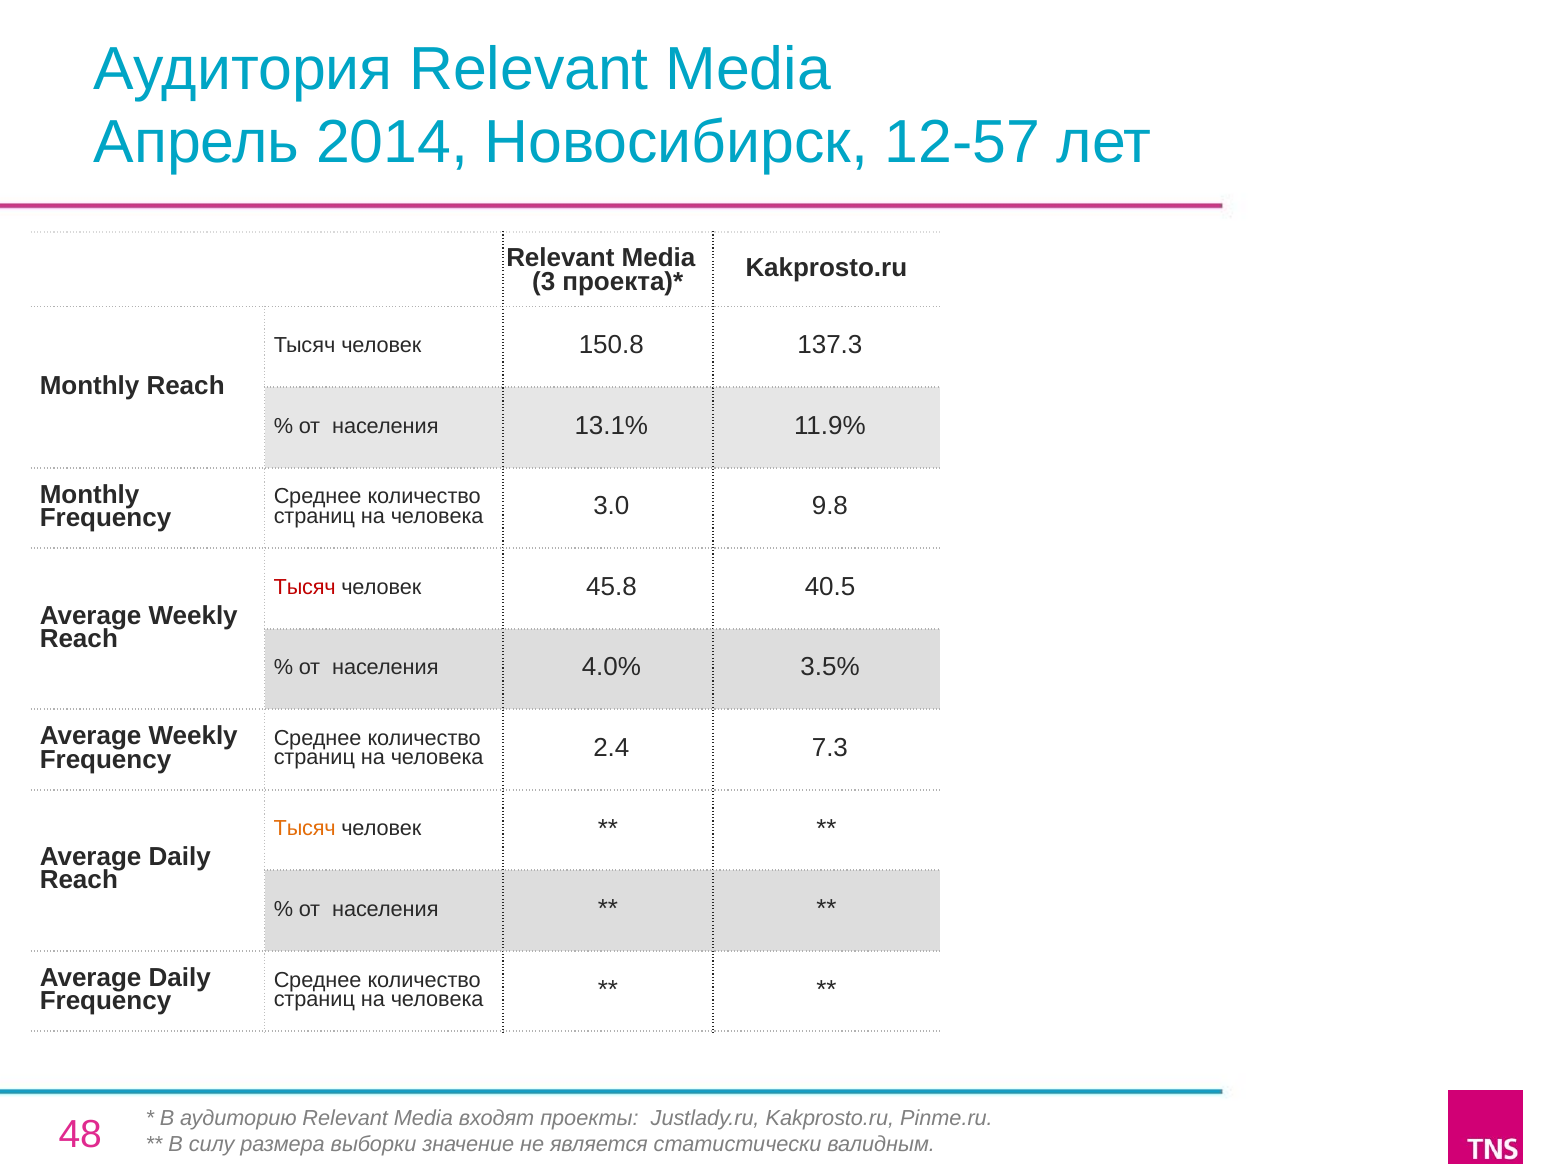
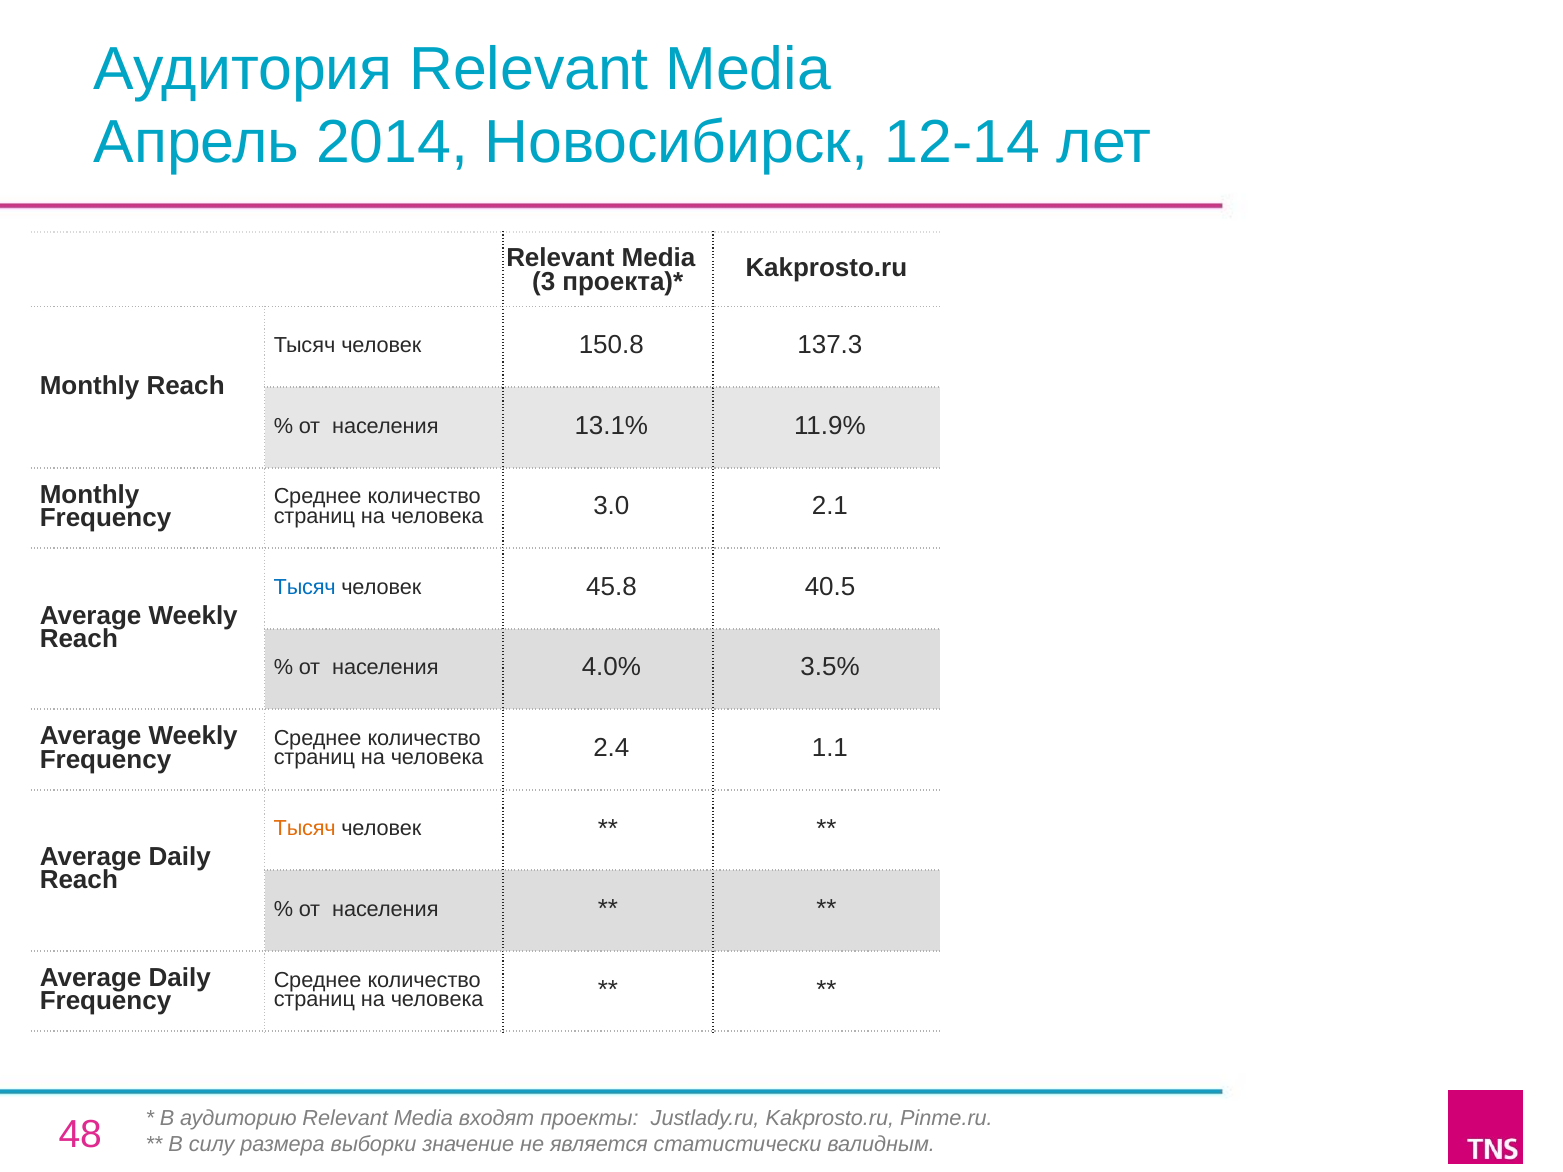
12-57: 12-57 -> 12-14 (962, 142)
9.8: 9.8 -> 2.1 (830, 506)
Тысяч colour: red -> blue (305, 587)
7.3: 7.3 -> 1.1 (830, 748)
